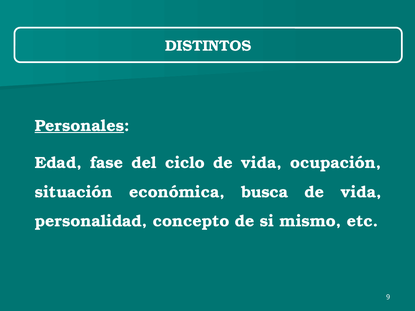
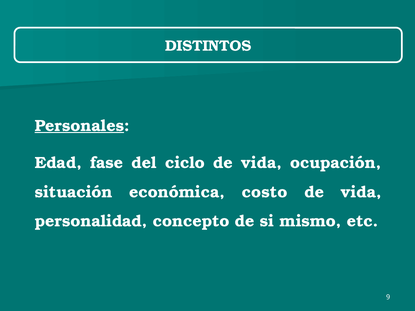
busca: busca -> costo (265, 192)
